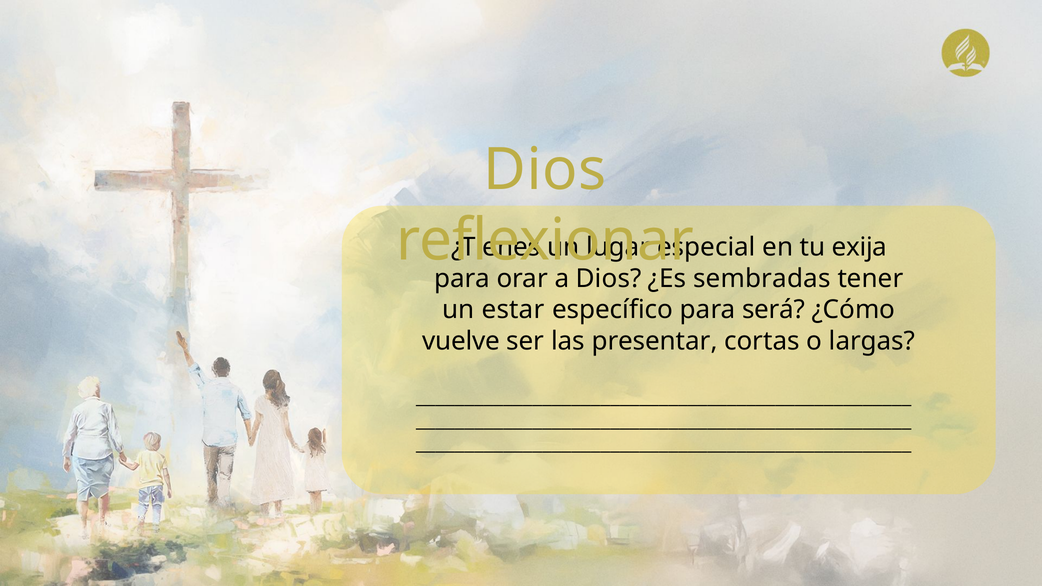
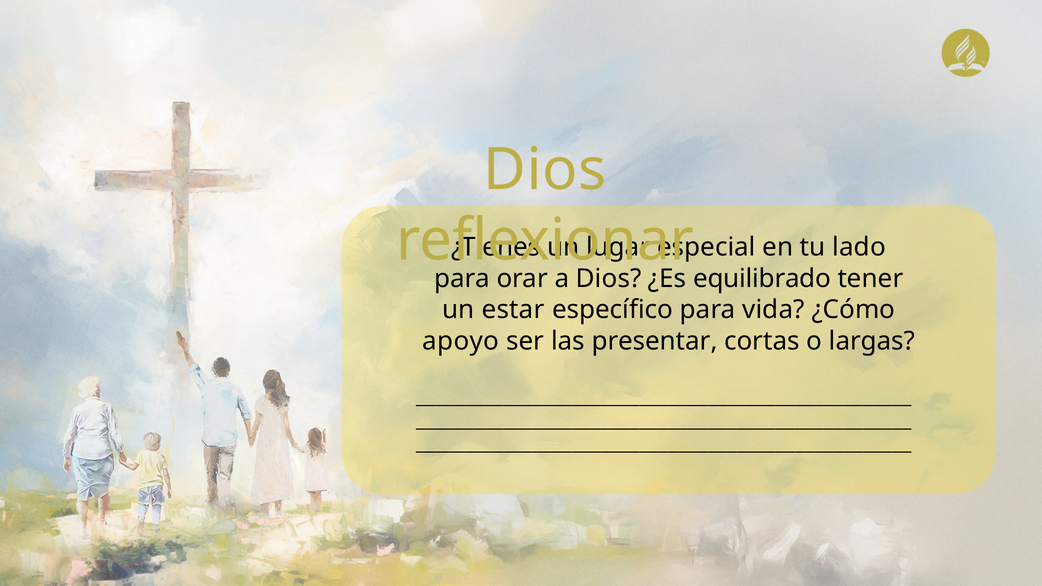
exija: exija -> lado (859, 247)
sembradas: sembradas -> equilibrado (762, 279)
será: será -> vida (773, 310)
vuelve: vuelve -> apoyo (461, 341)
